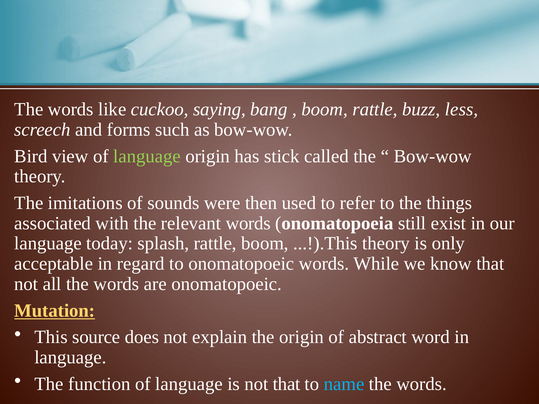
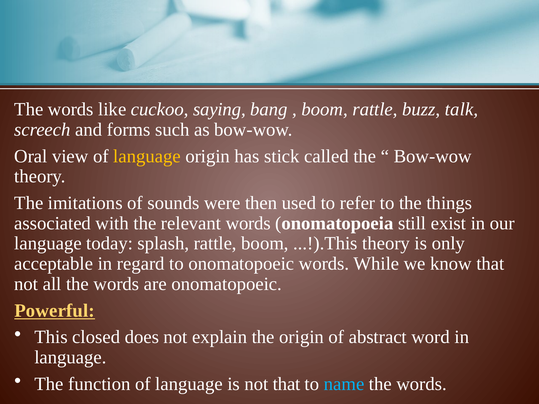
less: less -> talk (462, 110)
Bird: Bird -> Oral (31, 156)
language colour: light green -> yellow (147, 156)
Mutation: Mutation -> Powerful (55, 311)
source: source -> closed (96, 337)
